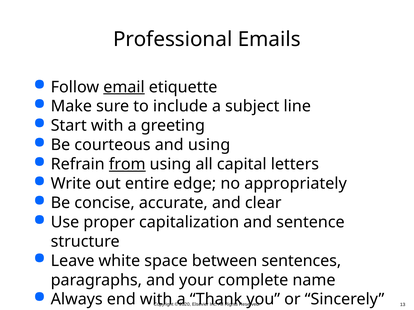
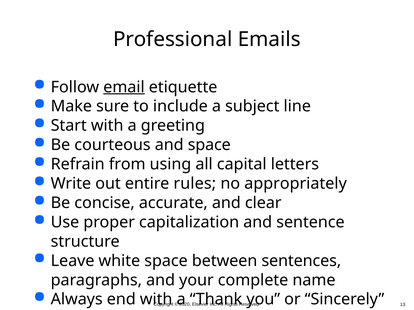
and using: using -> space (209, 145)
from underline: present -> none (127, 165)
edge: edge -> rules (195, 184)
